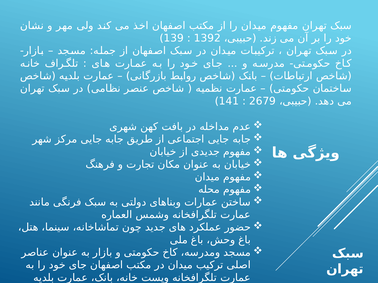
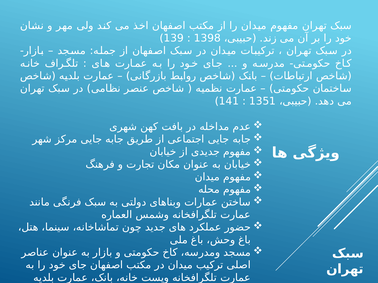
1392: 1392 -> 1398 (207, 38)
2679: 2679 -> 1351 (263, 101)
